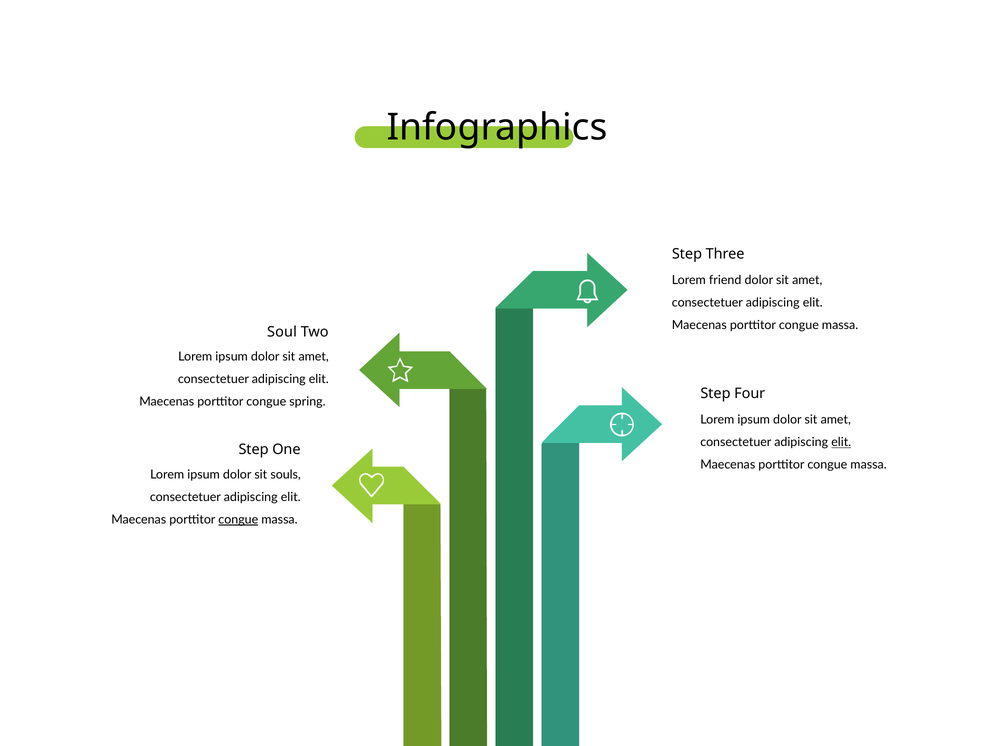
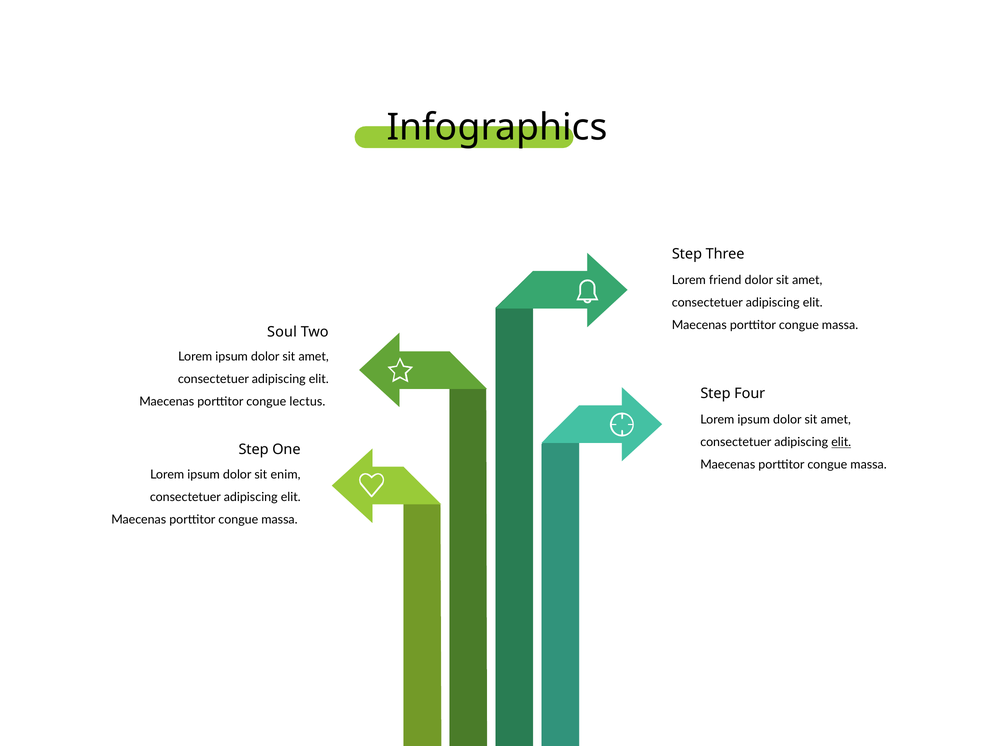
spring: spring -> lectus (307, 401)
souls: souls -> enim (286, 474)
congue underline: present -> none (238, 519)
